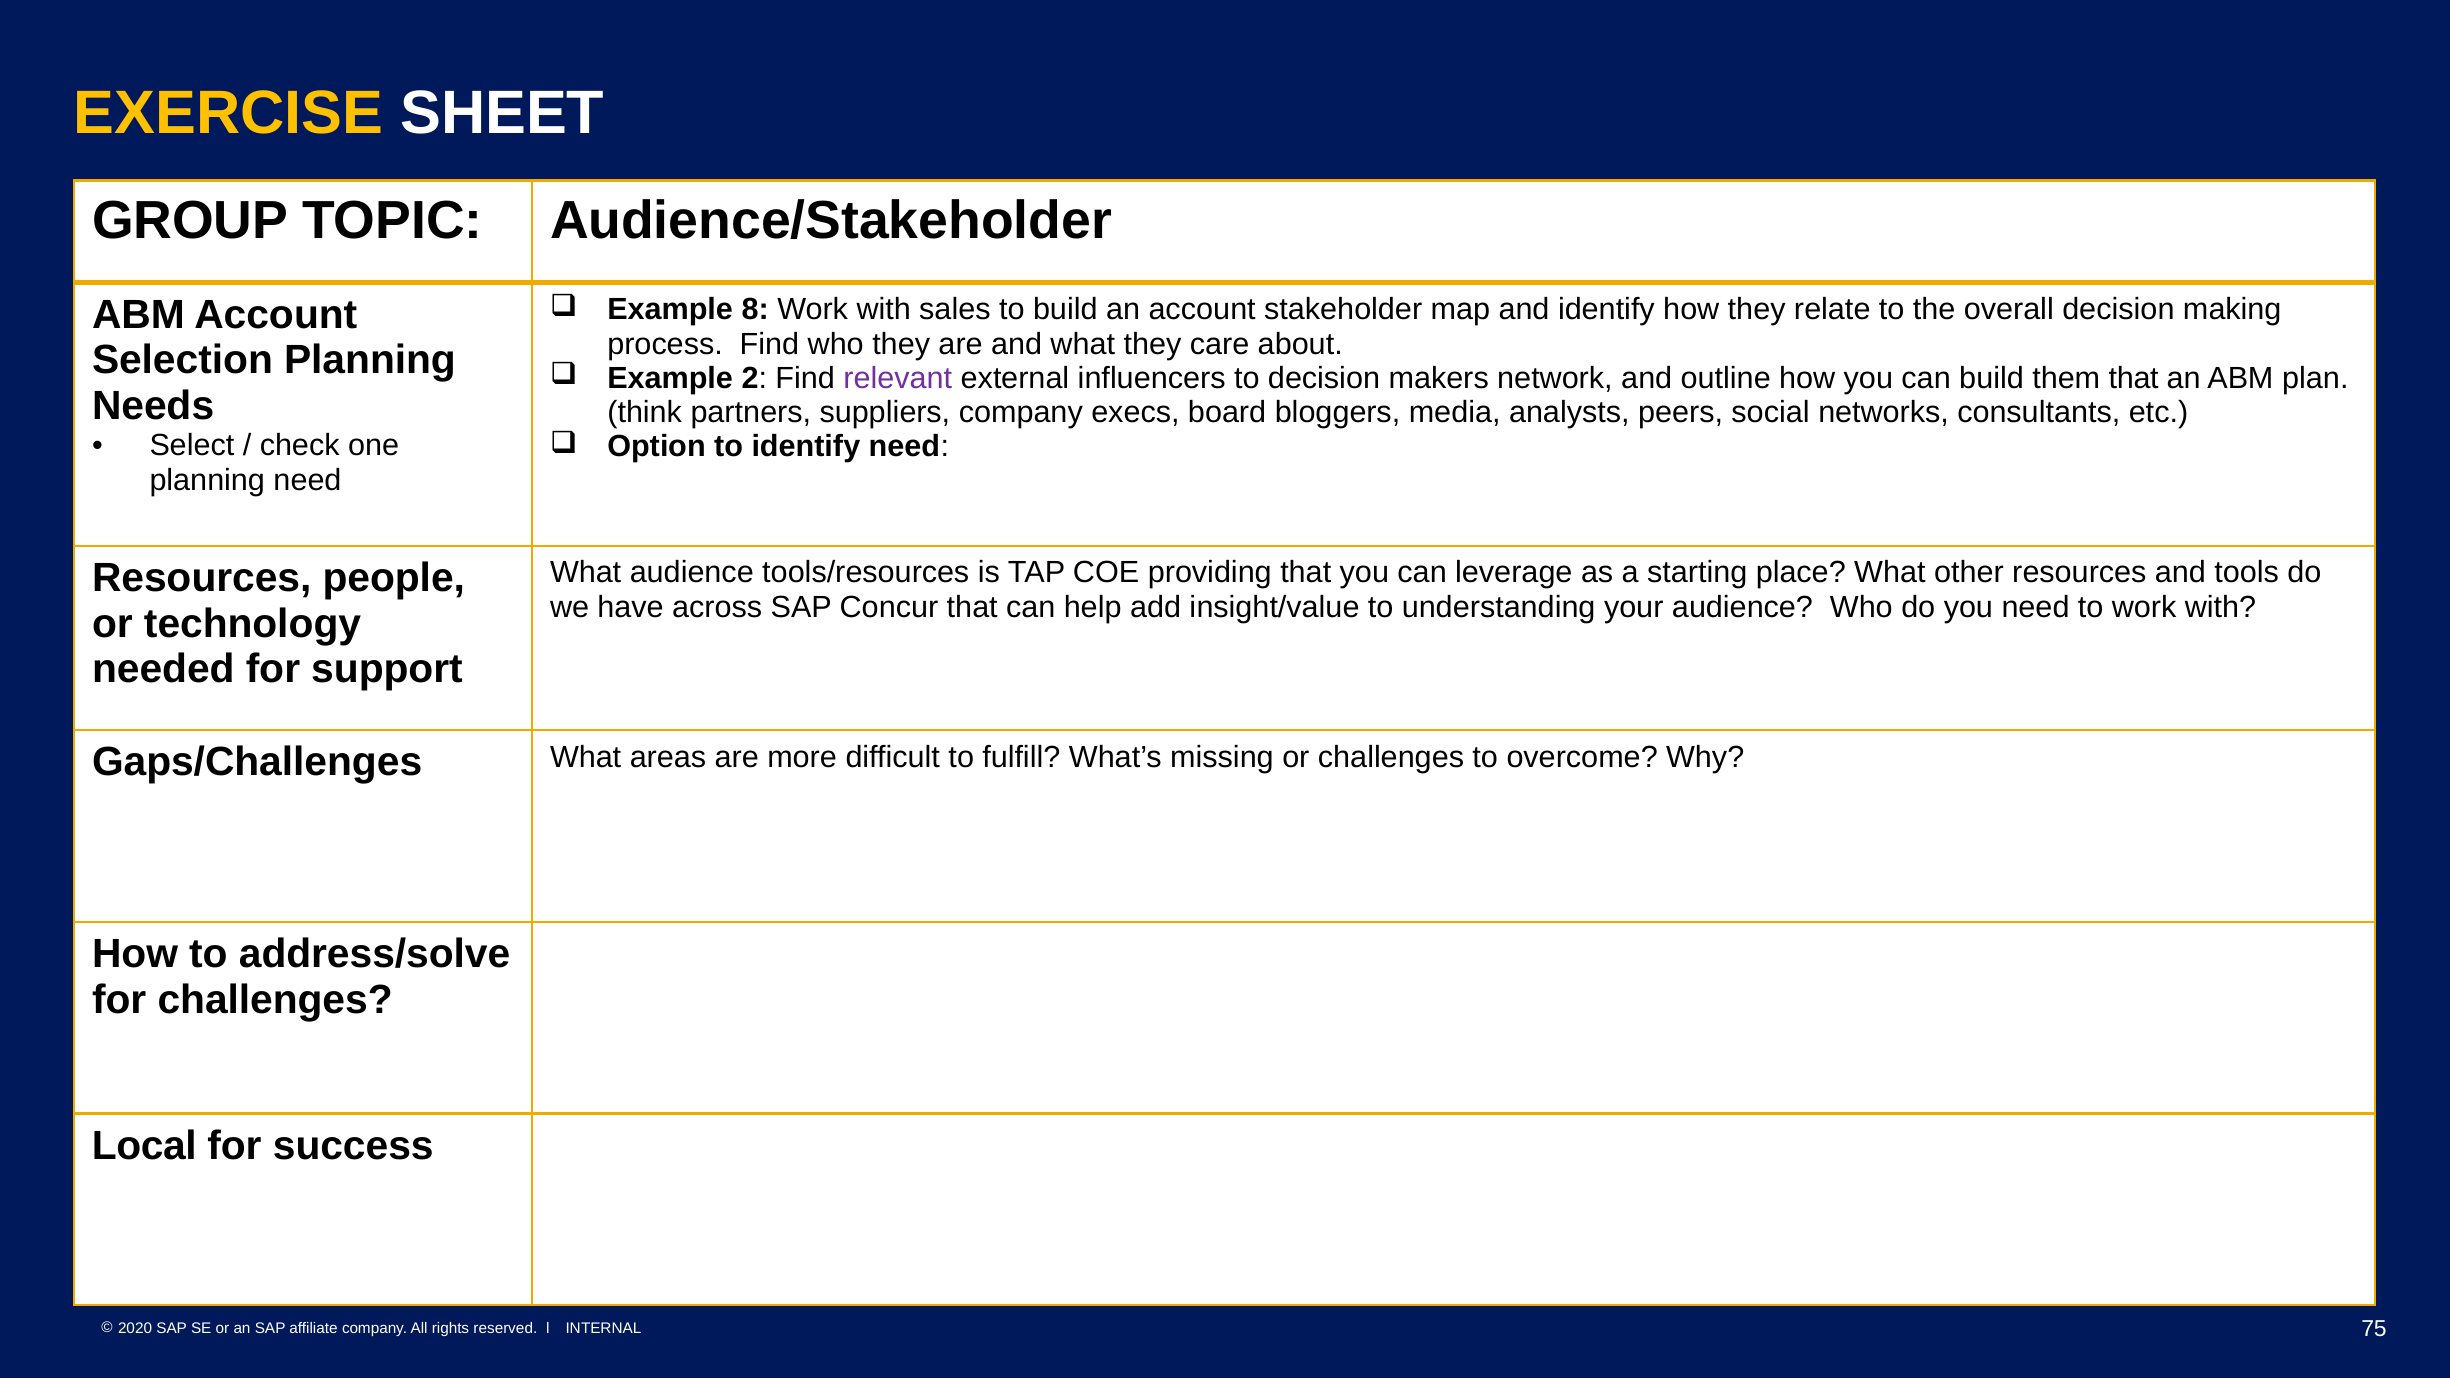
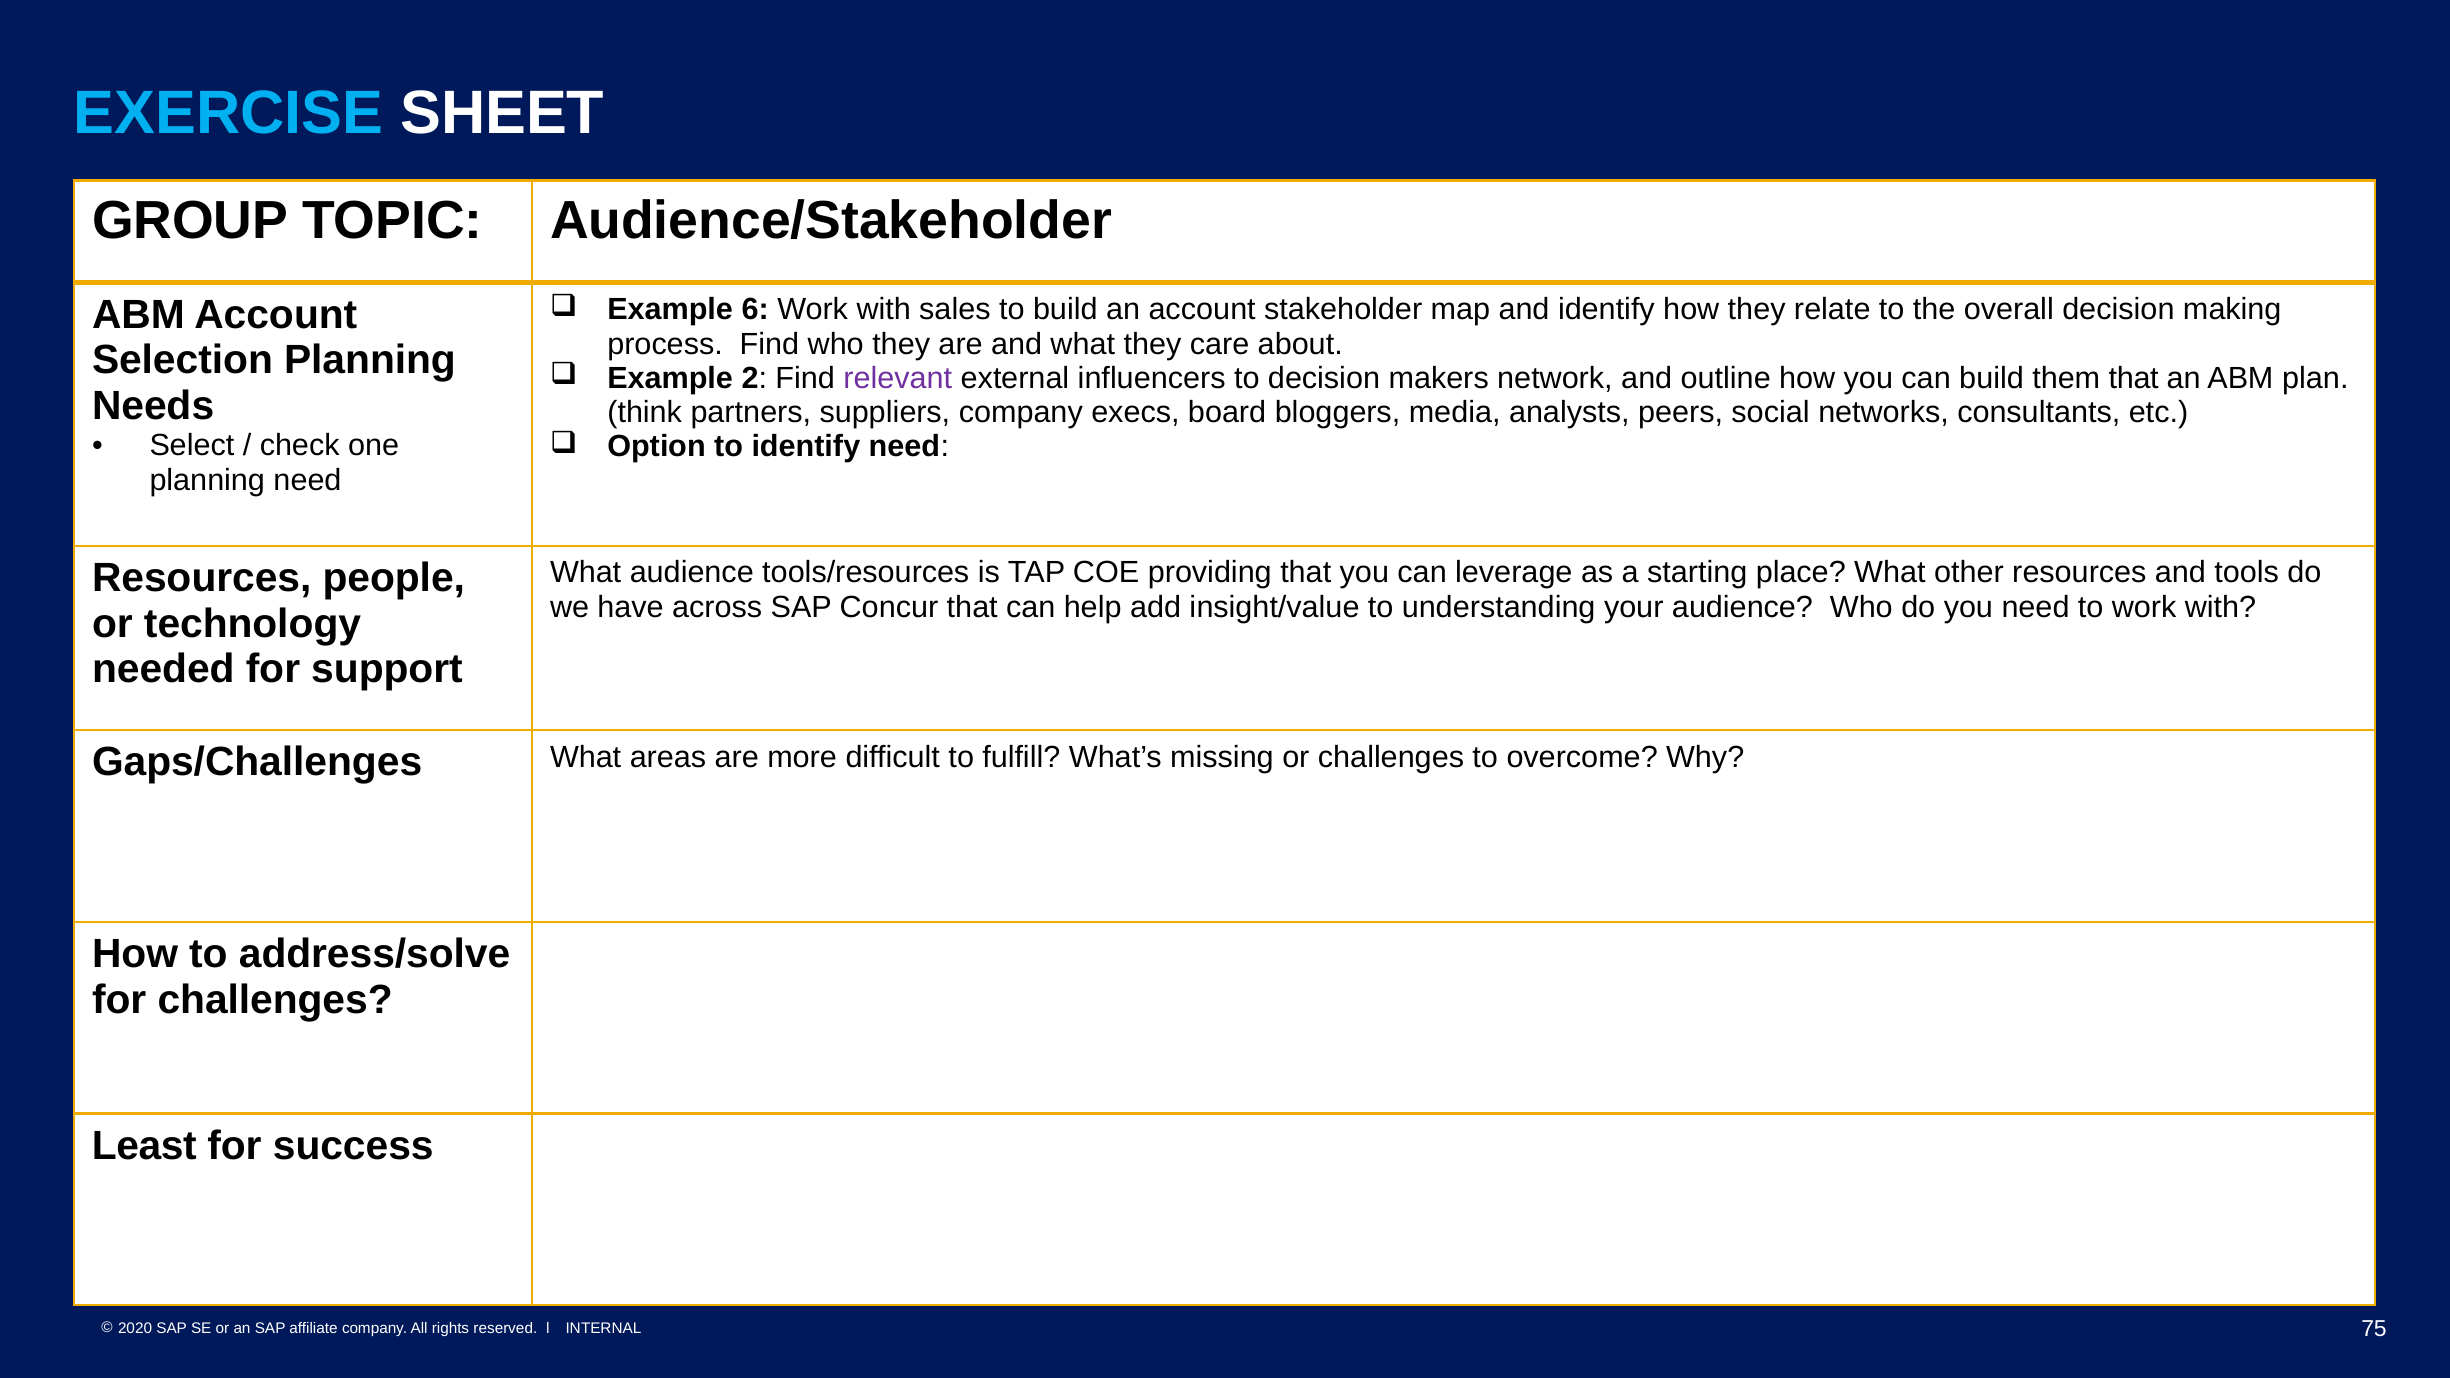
EXERCISE colour: yellow -> light blue (229, 114)
8: 8 -> 6 (755, 310)
Local: Local -> Least (144, 1146)
